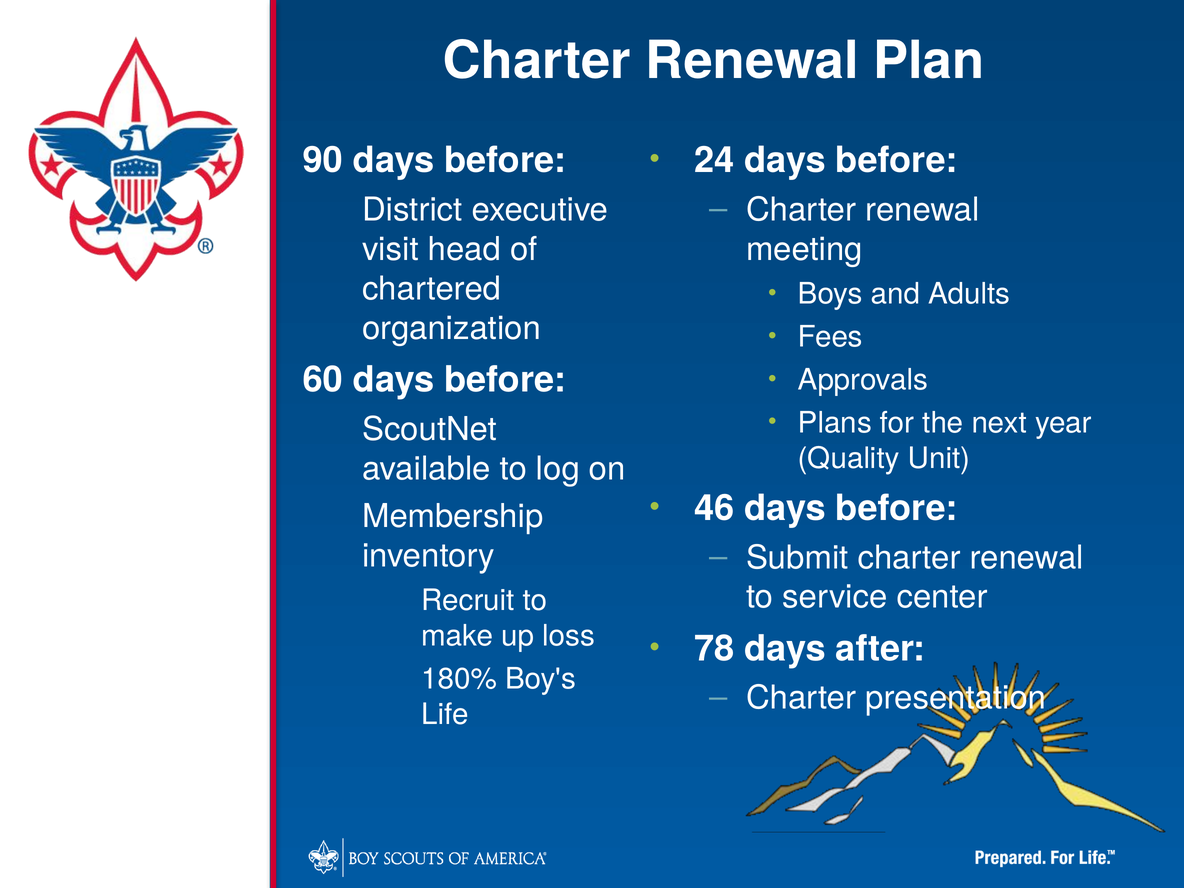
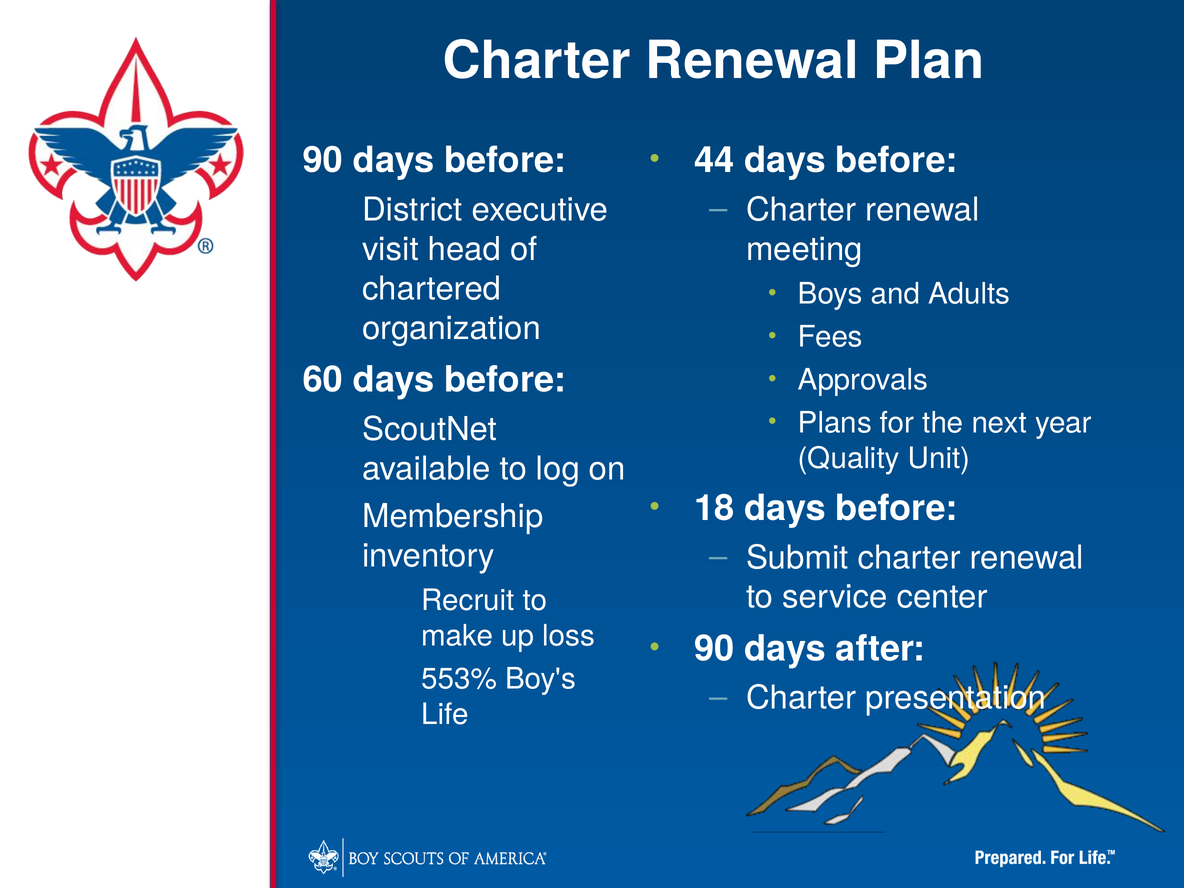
24: 24 -> 44 (714, 161)
46: 46 -> 18 (714, 508)
78: 78 -> 90 (714, 649)
180%: 180% -> 553% (459, 679)
